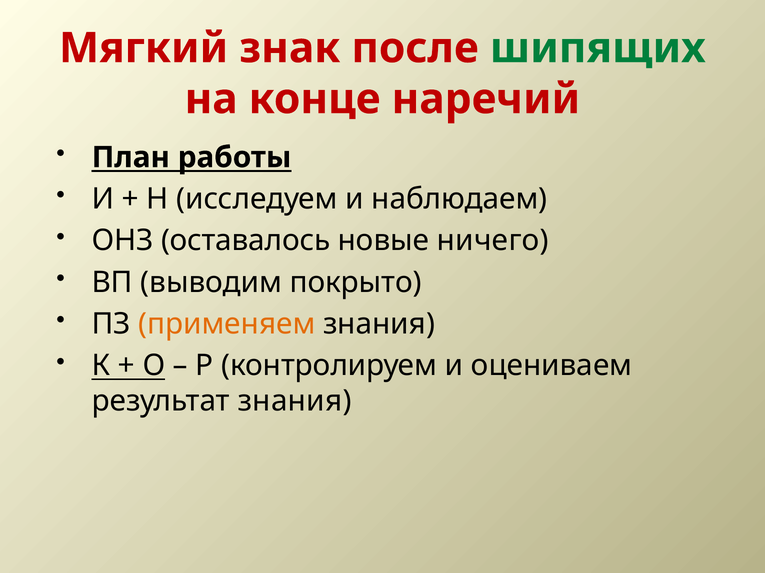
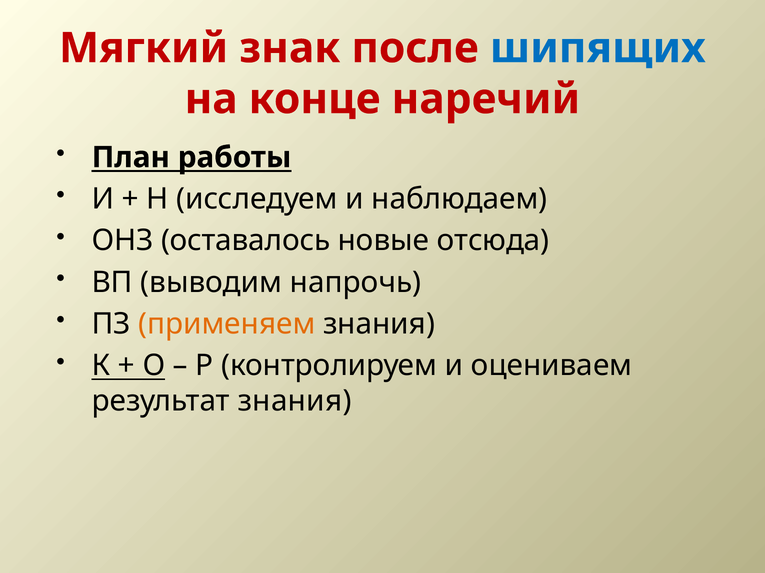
шипящих colour: green -> blue (598, 48)
ничего: ничего -> отсюда (493, 241)
покрыто: покрыто -> напрочь (356, 283)
